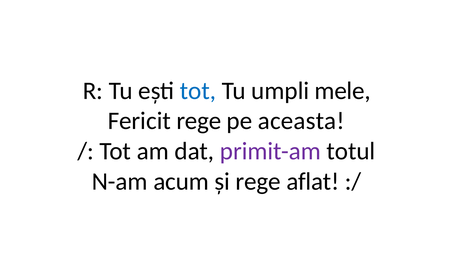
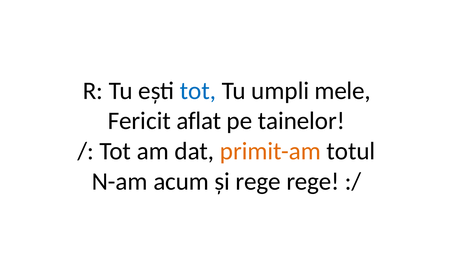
Fericit rege: rege -> aflat (199, 121)
aceasta: aceasta -> tainelor (301, 121)
primit-am colour: purple -> orange (270, 151)
rege aflat: aflat -> rege (313, 181)
